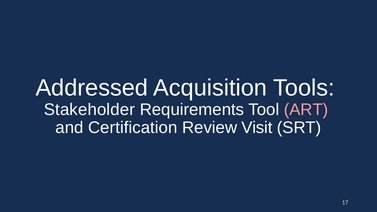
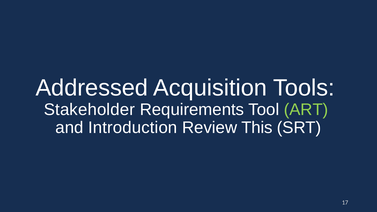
ART colour: pink -> light green (306, 110)
Certification: Certification -> Introduction (133, 128)
Visit: Visit -> This (257, 128)
